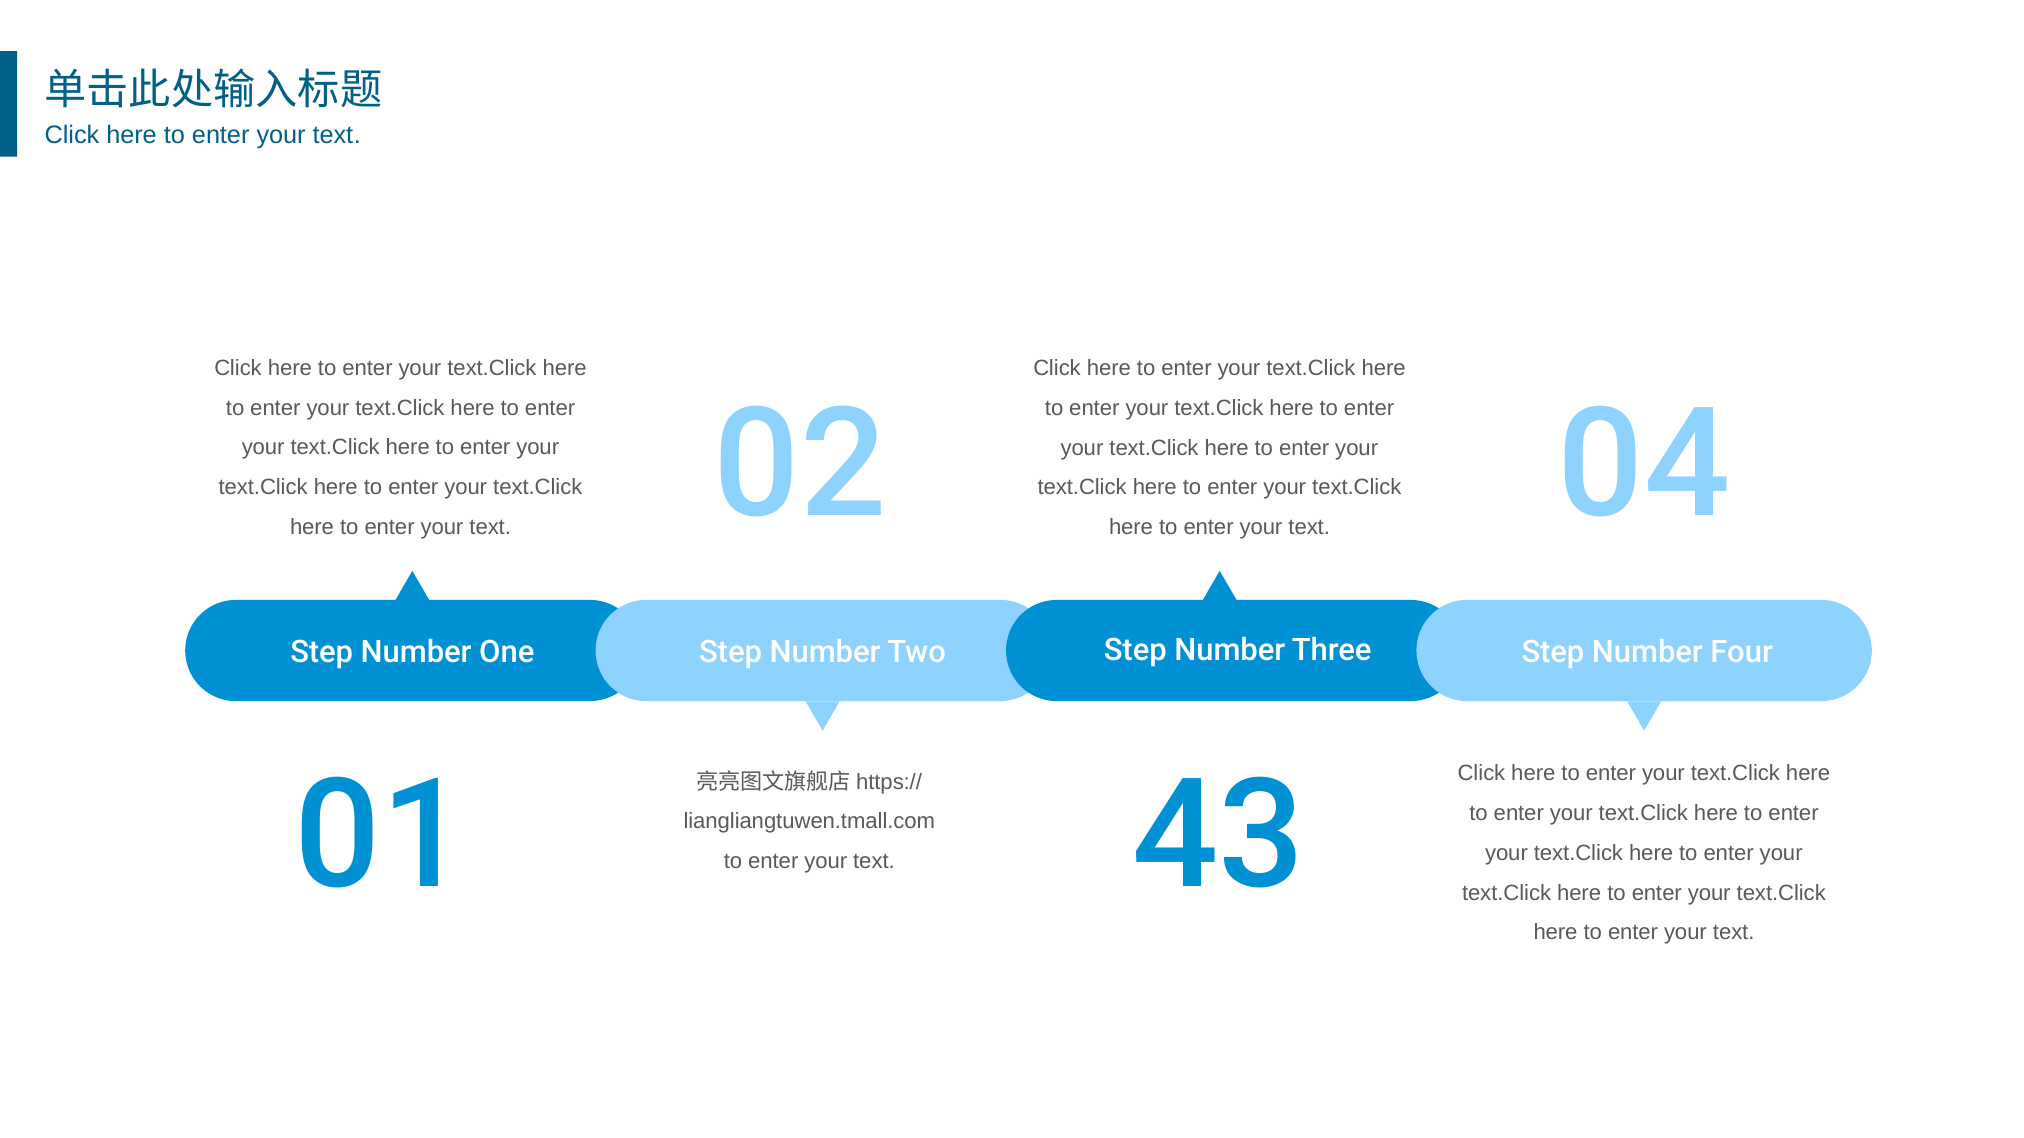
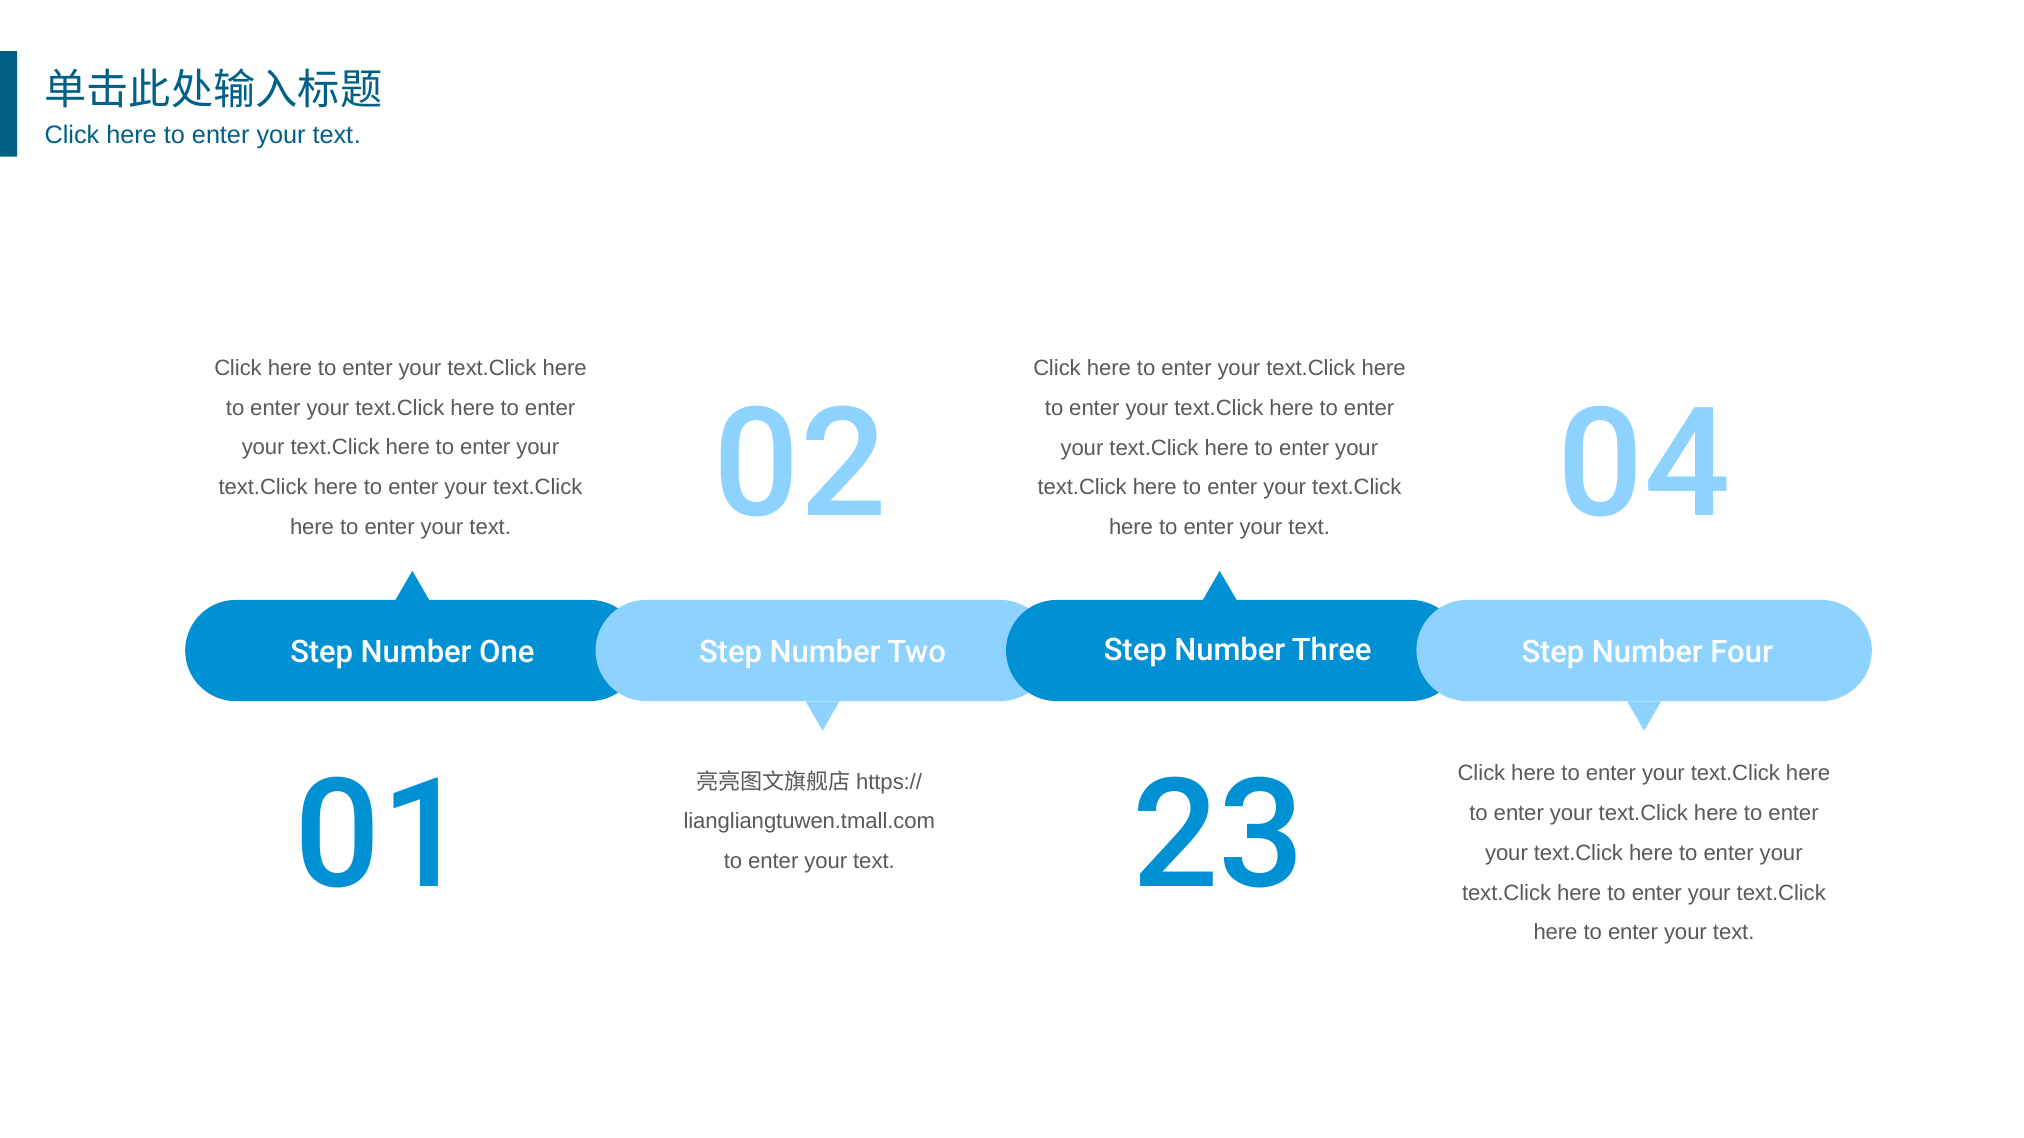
43: 43 -> 23 (1219, 837)
